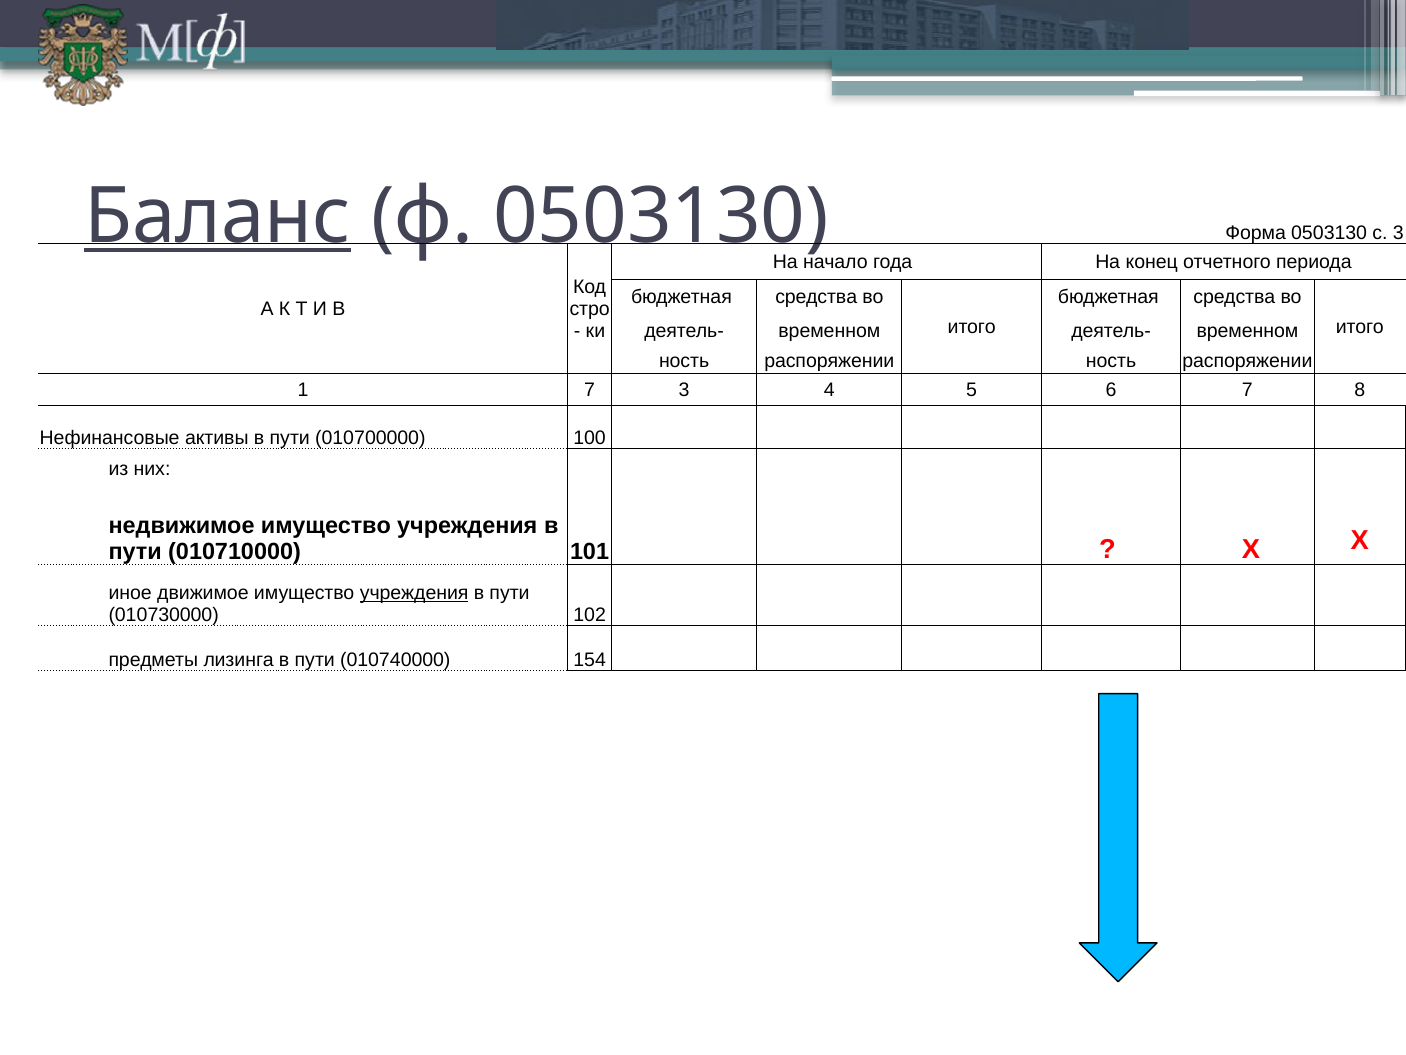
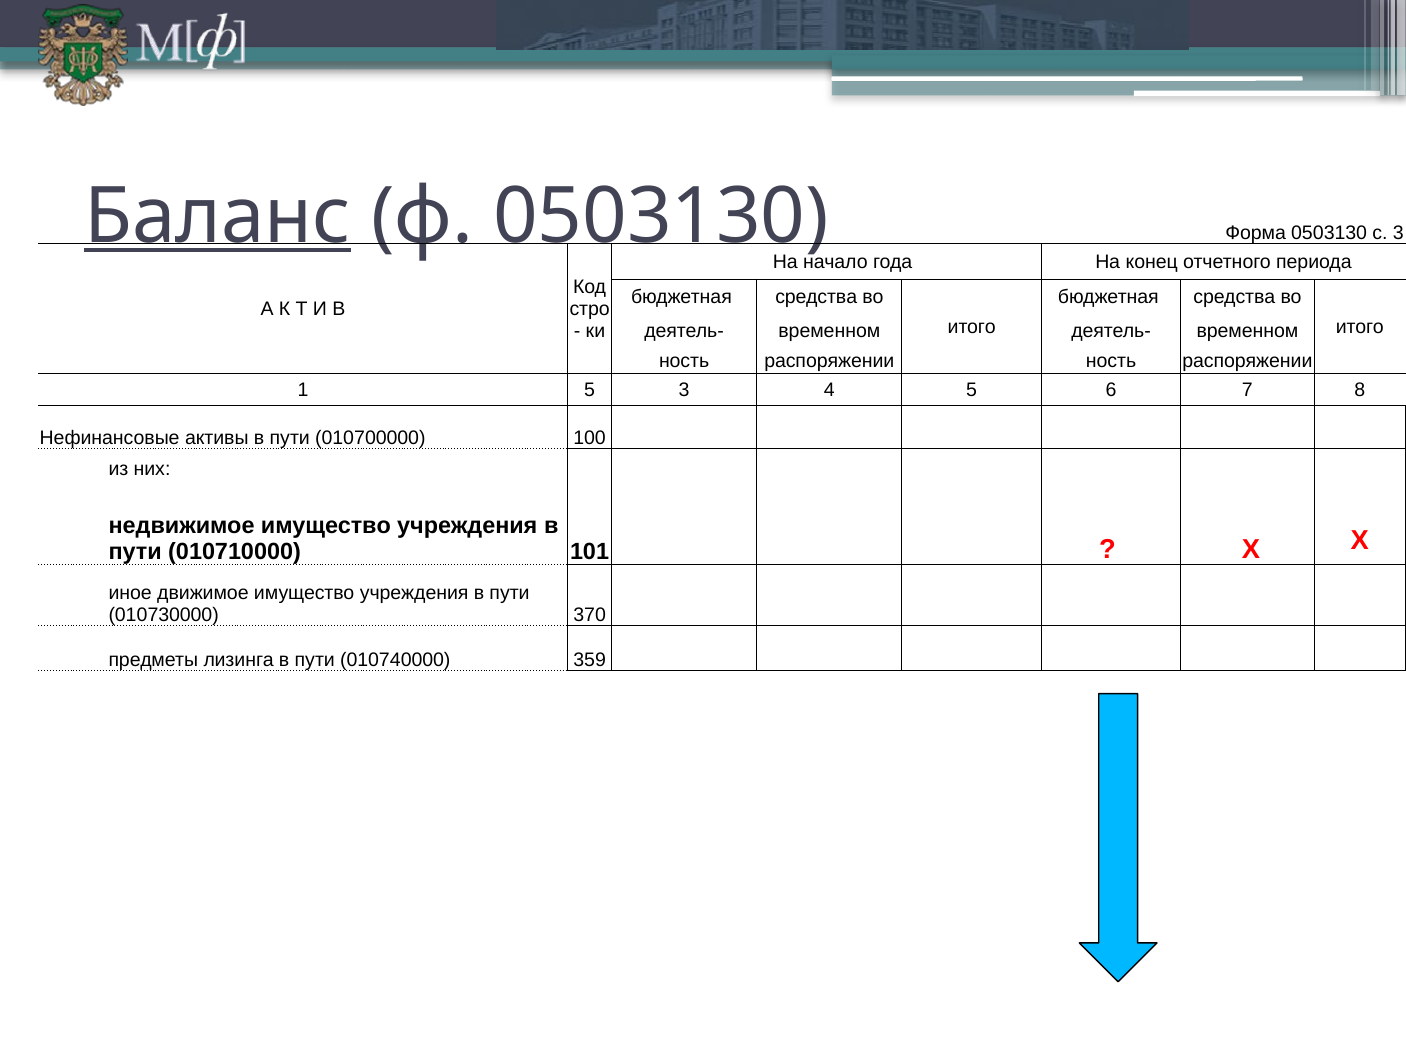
1 7: 7 -> 5 (590, 390)
учреждения underline: present -> none (414, 593)
102: 102 -> 370 (590, 615)
154: 154 -> 359 (590, 659)
